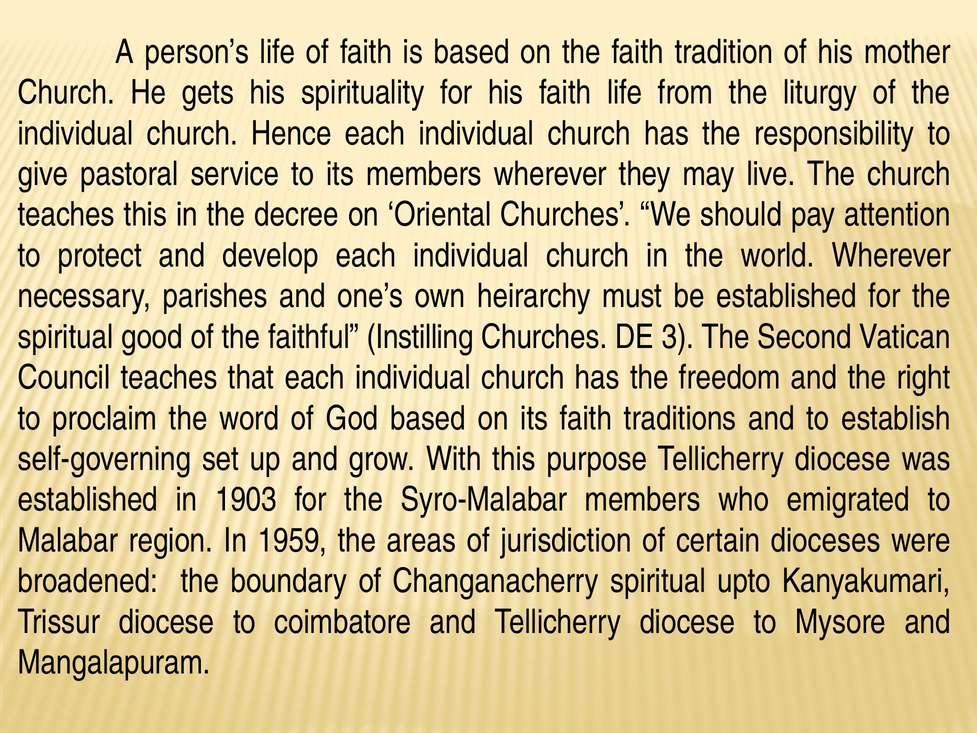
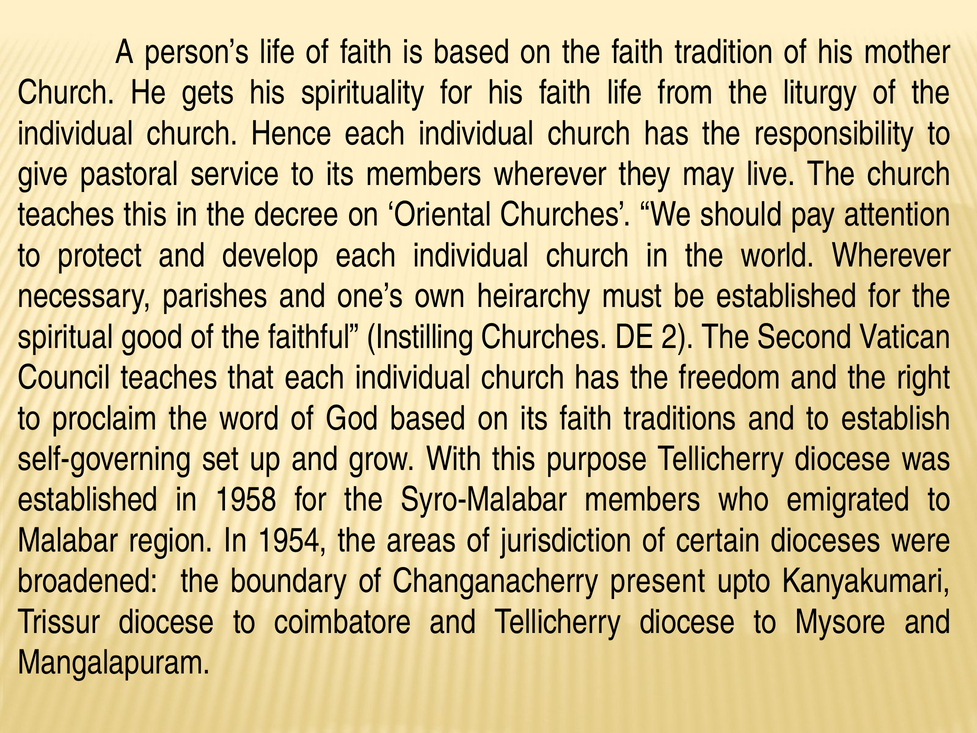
3: 3 -> 2 (678, 337)
1903: 1903 -> 1958 (246, 500)
1959: 1959 -> 1954 (292, 540)
Changanacherry spiritual: spiritual -> present (658, 581)
